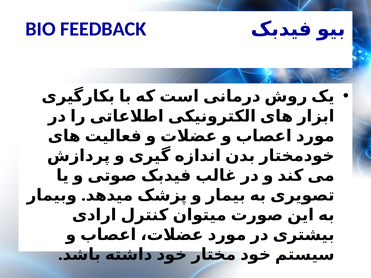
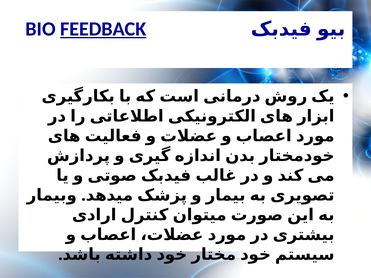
FEEDBACK underline: none -> present (103, 29)
